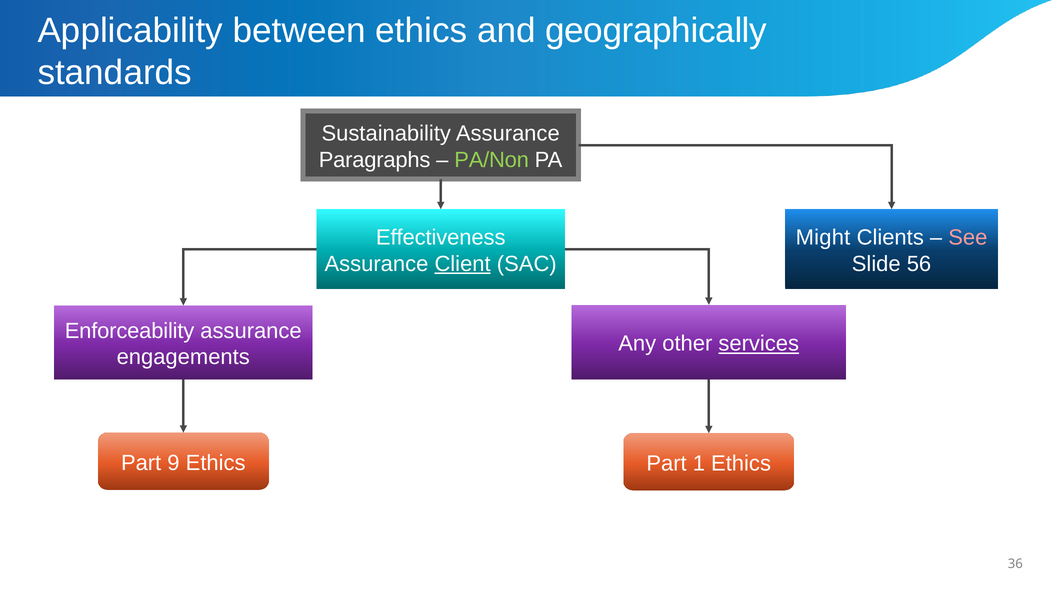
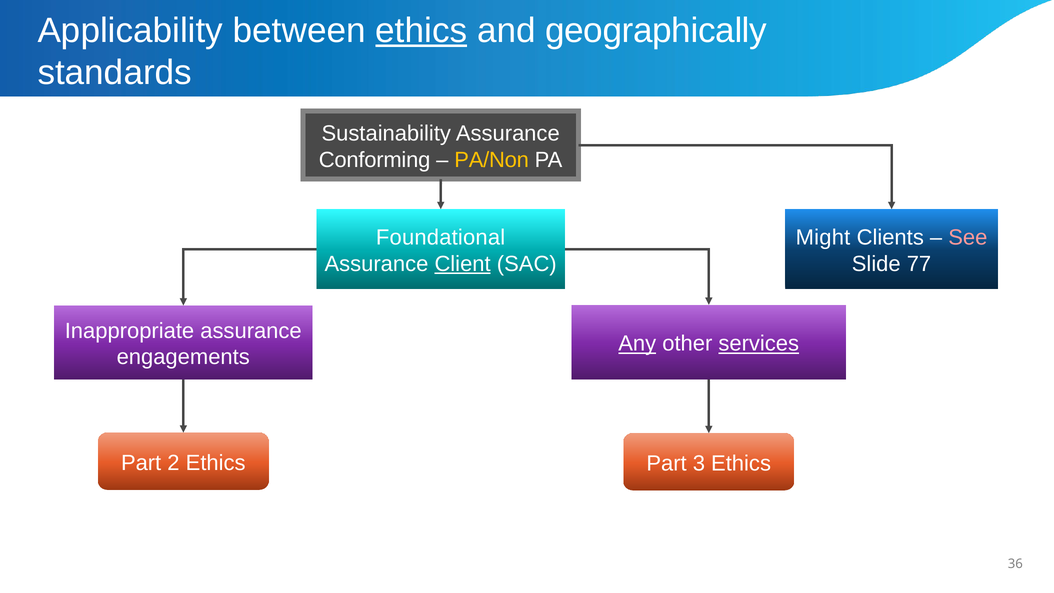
ethics underline: none -> present (421, 31)
Paragraphs: Paragraphs -> Conforming (375, 160)
PA/Non colour: light green -> yellow (492, 160)
Effectiveness: Effectiveness -> Foundational (441, 237)
56: 56 -> 77 (919, 264)
Enforceability: Enforceability -> Inappropriate (129, 331)
Any underline: none -> present (637, 344)
9: 9 -> 2 (173, 463)
1: 1 -> 3 (699, 463)
